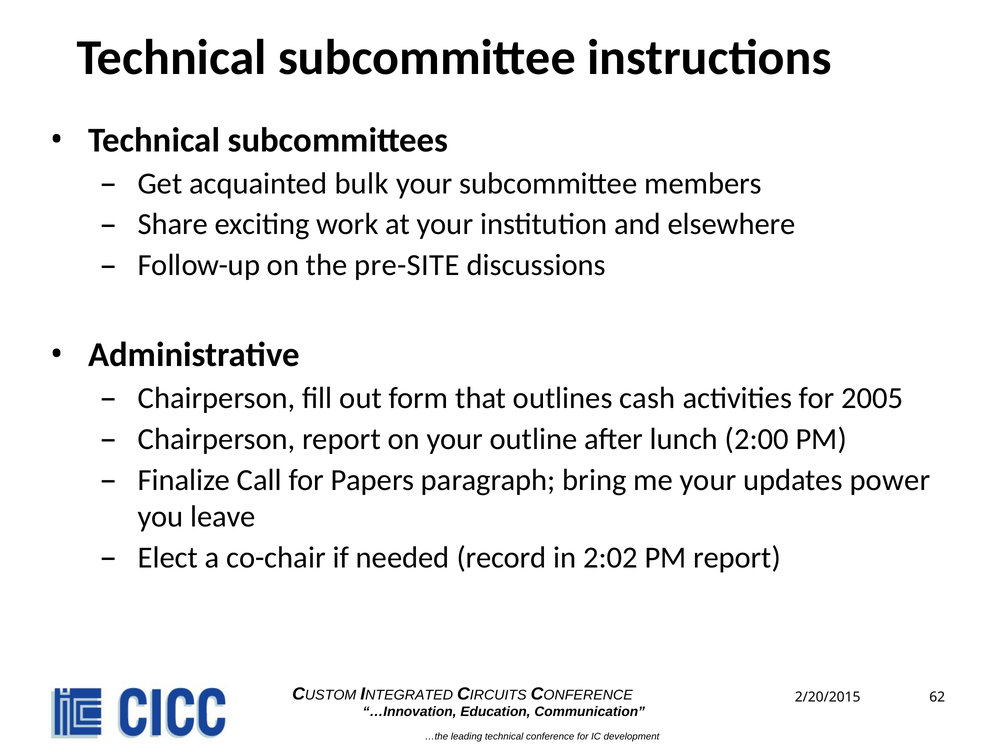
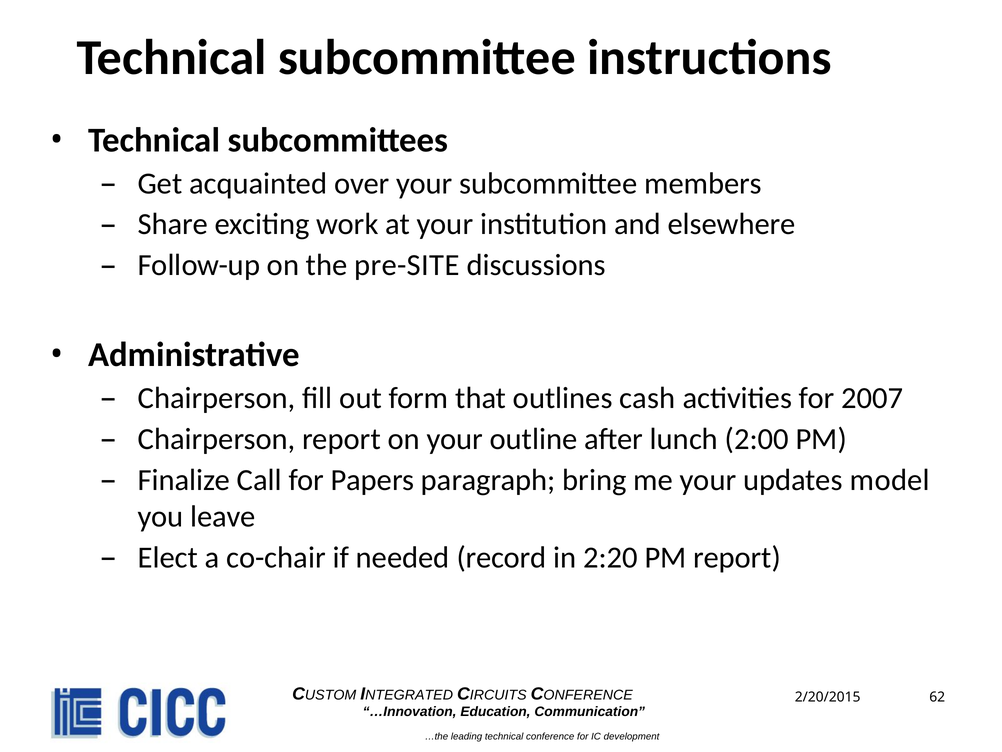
bulk: bulk -> over (362, 183)
2005: 2005 -> 2007 (872, 398)
power: power -> model (890, 480)
2:02: 2:02 -> 2:20 (610, 557)
